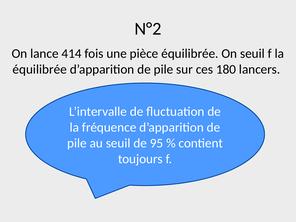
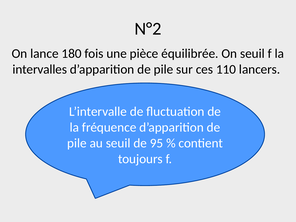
414: 414 -> 180 (72, 54)
équilibrée: équilibrée -> intervalles (40, 69)
180: 180 -> 110 (226, 69)
